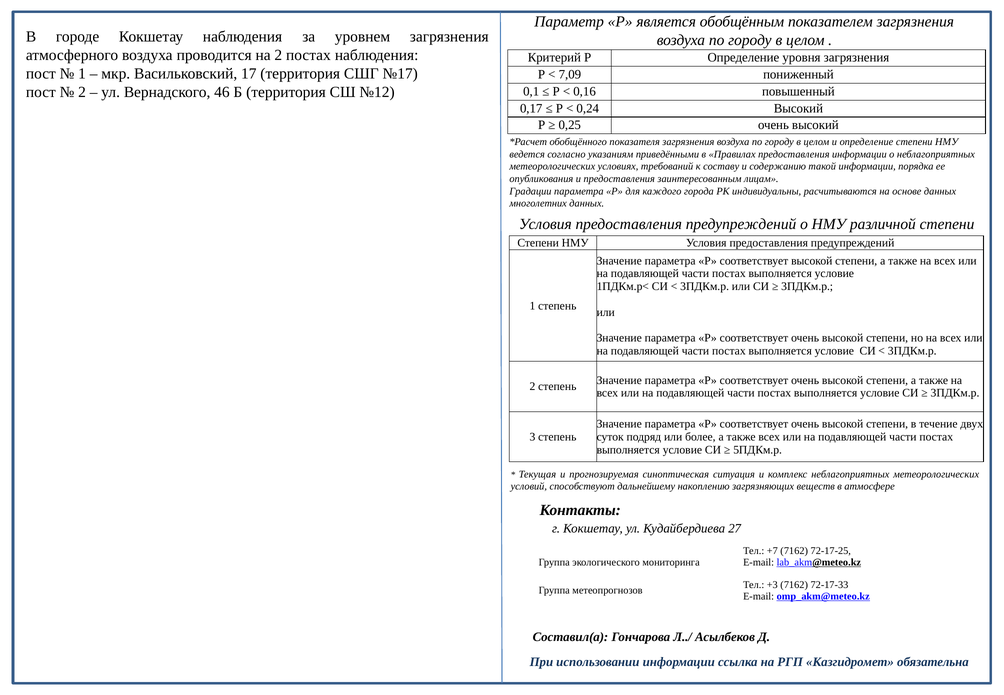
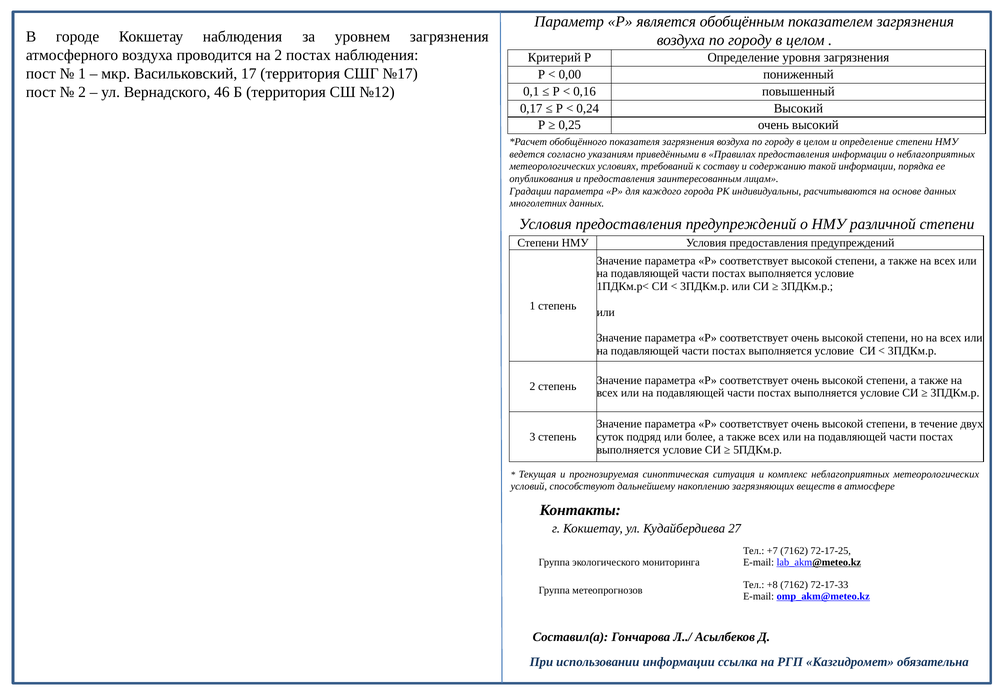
7,09: 7,09 -> 0,00 (570, 75)
+3: +3 -> +8 (772, 585)
